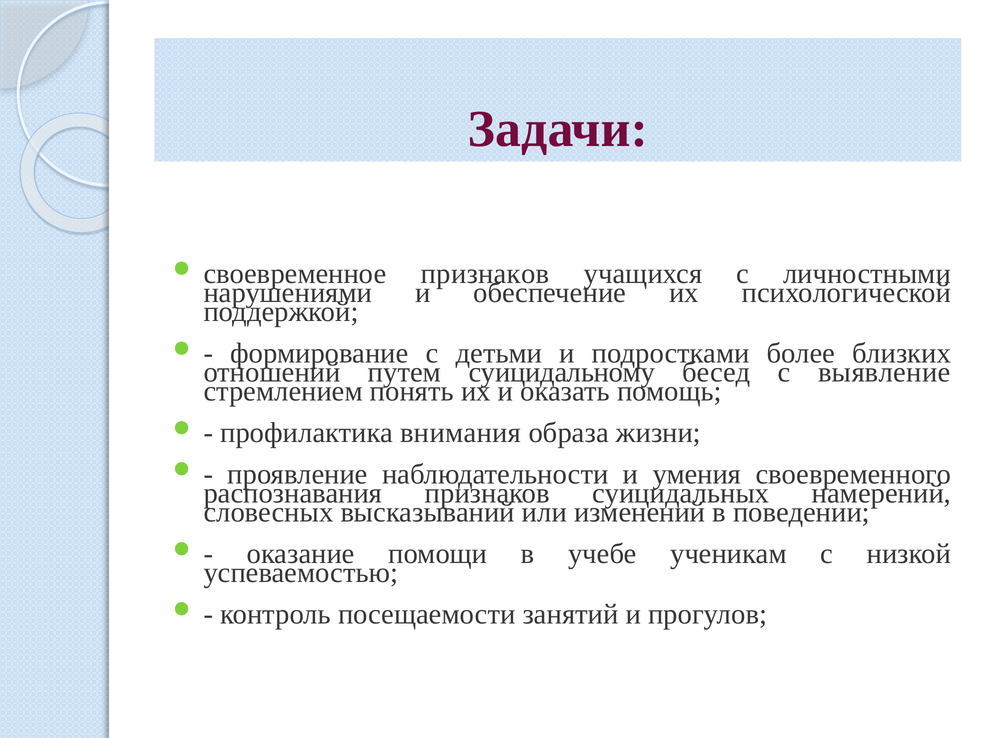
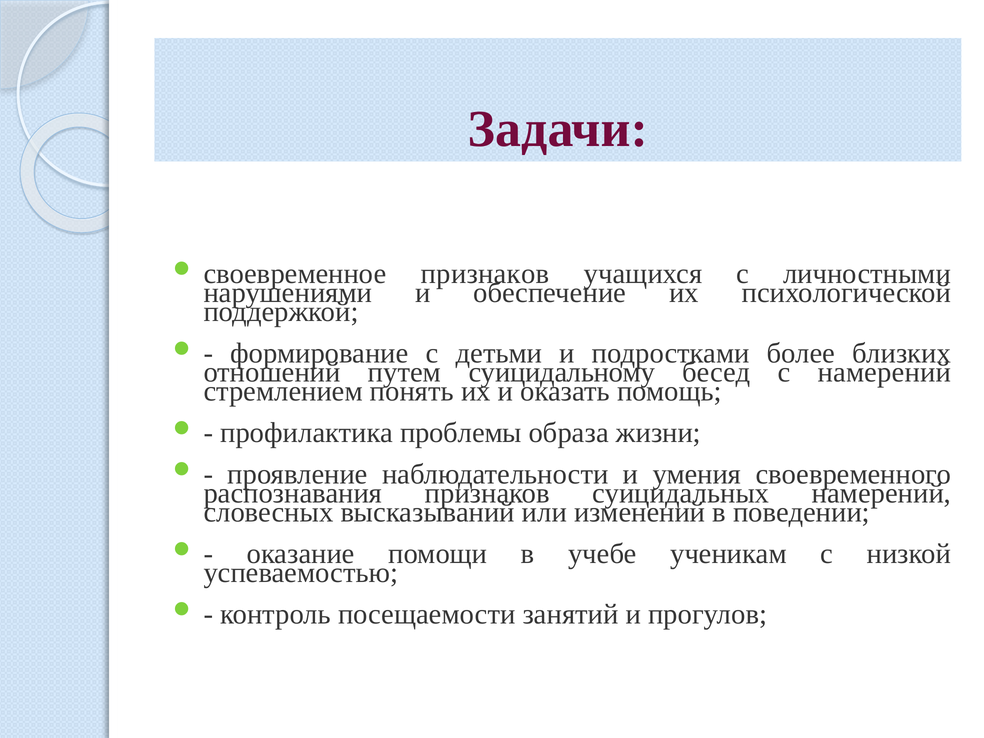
с выявление: выявление -> намерений (884, 372)
внимания: внимания -> проблемы (461, 433)
